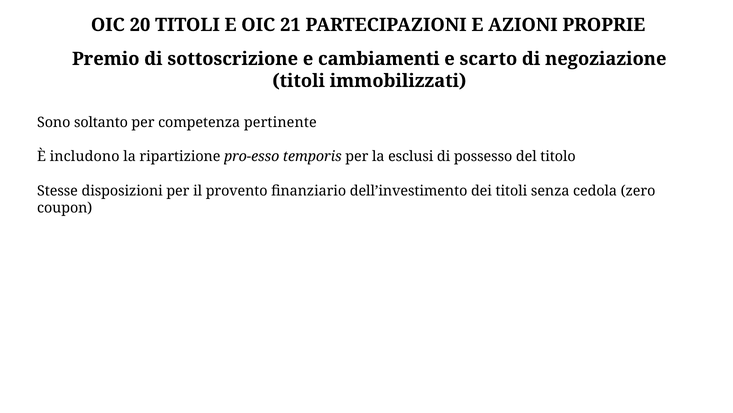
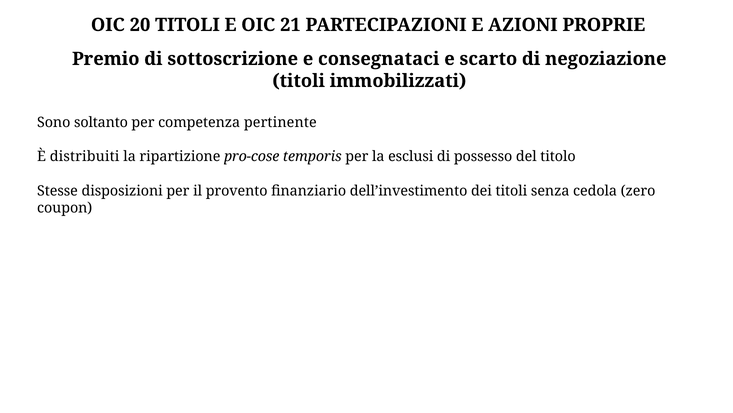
cambiamenti: cambiamenti -> consegnataci (379, 59)
includono: includono -> distribuiti (85, 156)
pro-esso: pro-esso -> pro-cose (252, 156)
